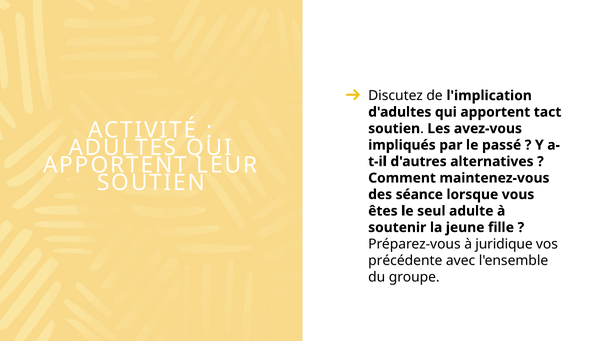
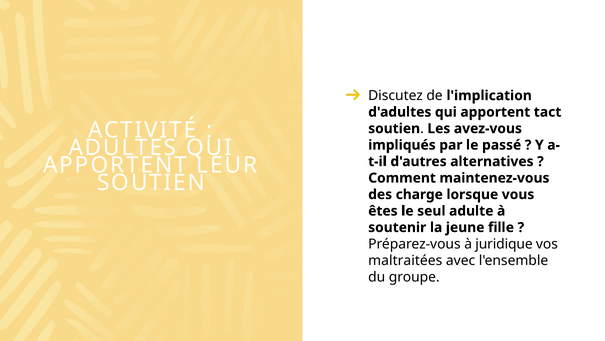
séance: séance -> charge (419, 194)
précédente: précédente -> maltraitées (405, 260)
